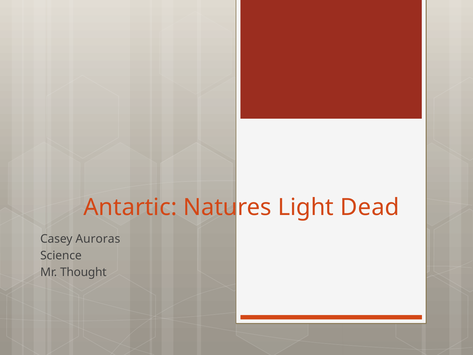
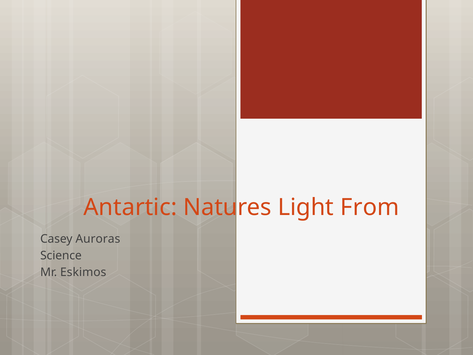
Dead: Dead -> From (370, 207)
Thought: Thought -> Eskimos (83, 272)
